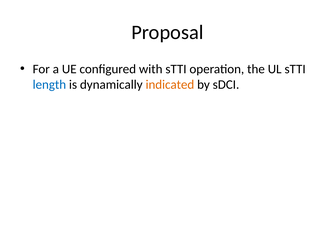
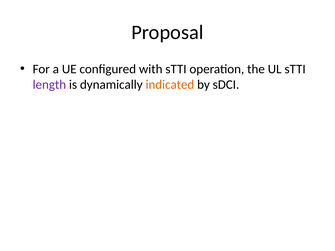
length colour: blue -> purple (49, 85)
